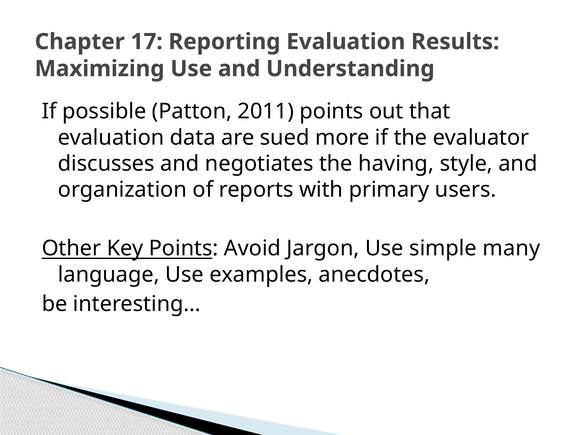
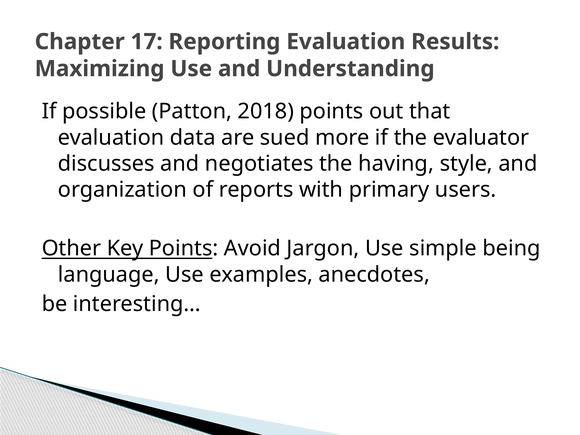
2011: 2011 -> 2018 (266, 111)
many: many -> being (512, 248)
